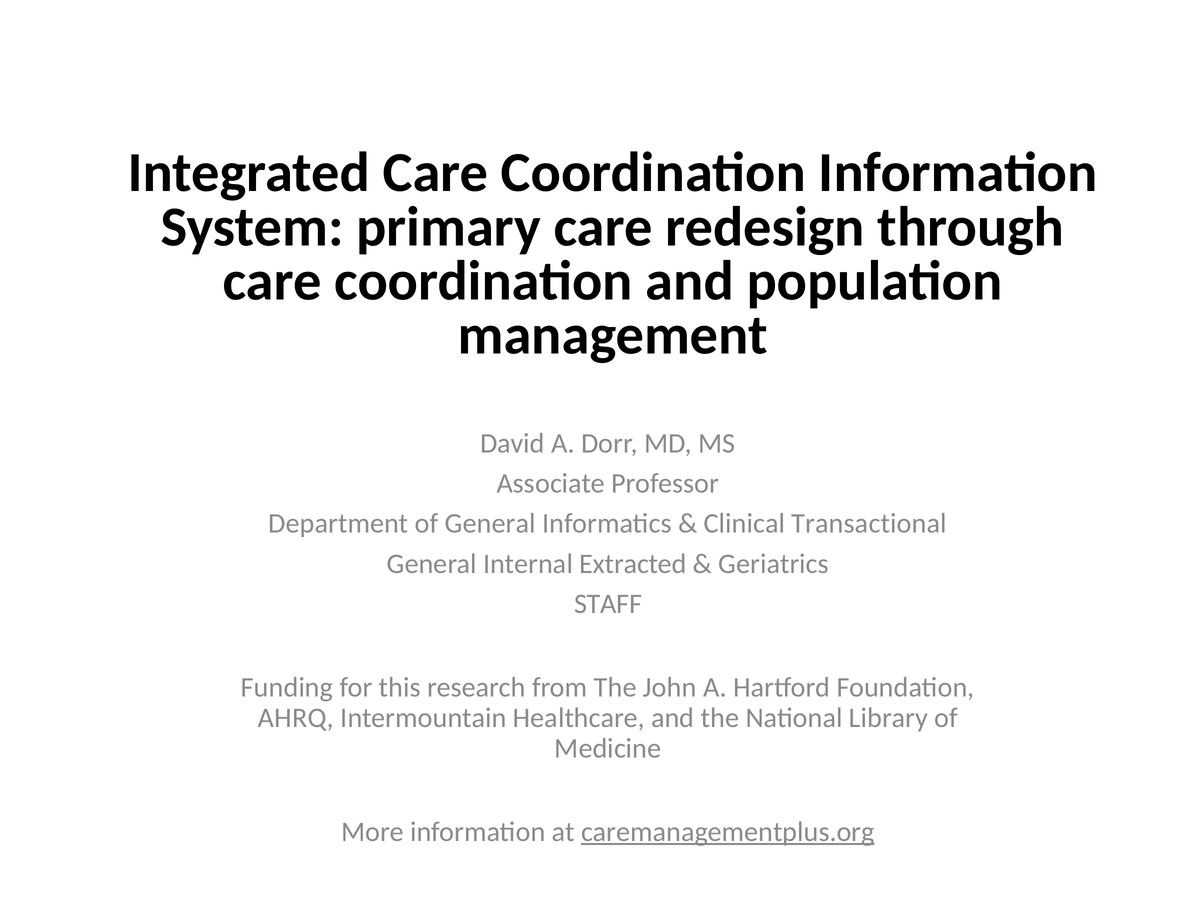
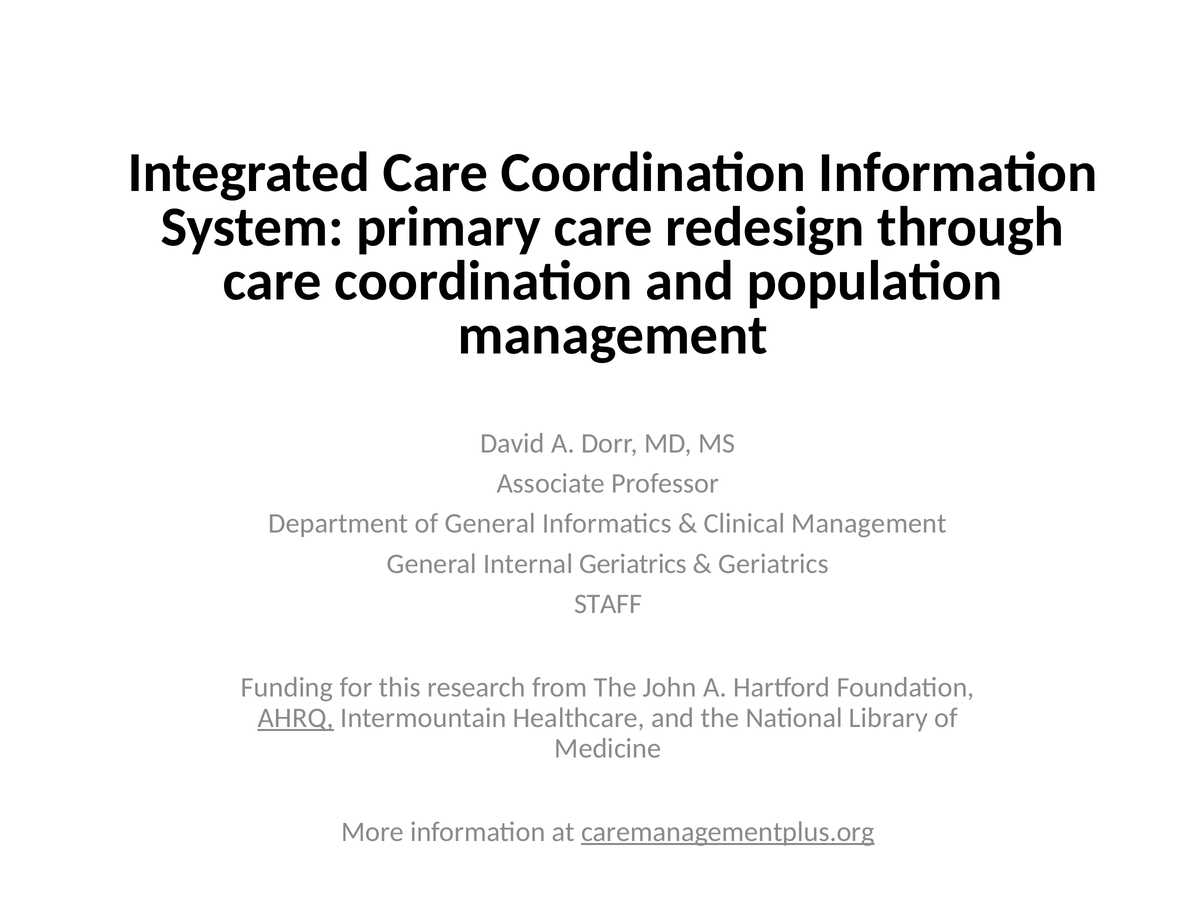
Clinical Transactional: Transactional -> Management (869, 524)
Internal Extracted: Extracted -> Geriatrics (633, 564)
AHRQ underline: none -> present (296, 718)
